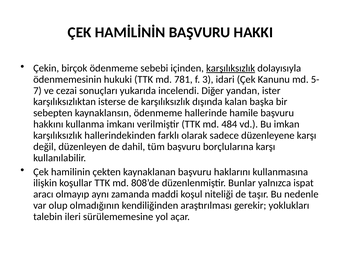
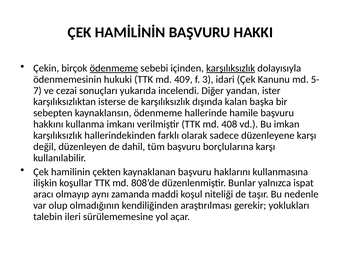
ödenmeme underline: none -> present (114, 68)
781: 781 -> 409 (183, 80)
484: 484 -> 408 (229, 125)
